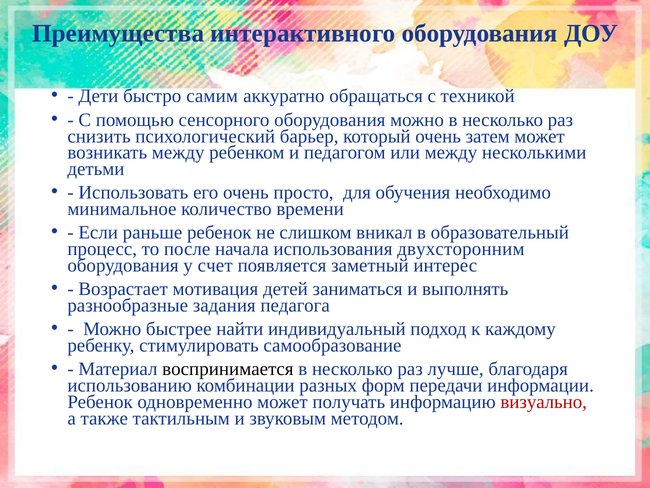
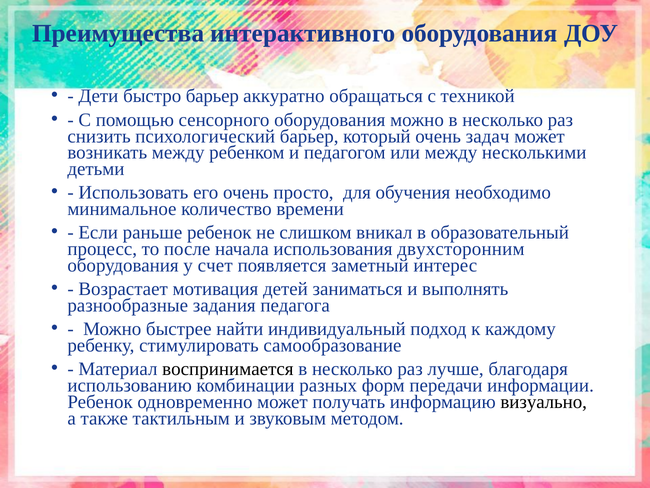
быстро самим: самим -> барьер (212, 96)
затем: затем -> задач (488, 136)
визуально colour: red -> black (544, 401)
